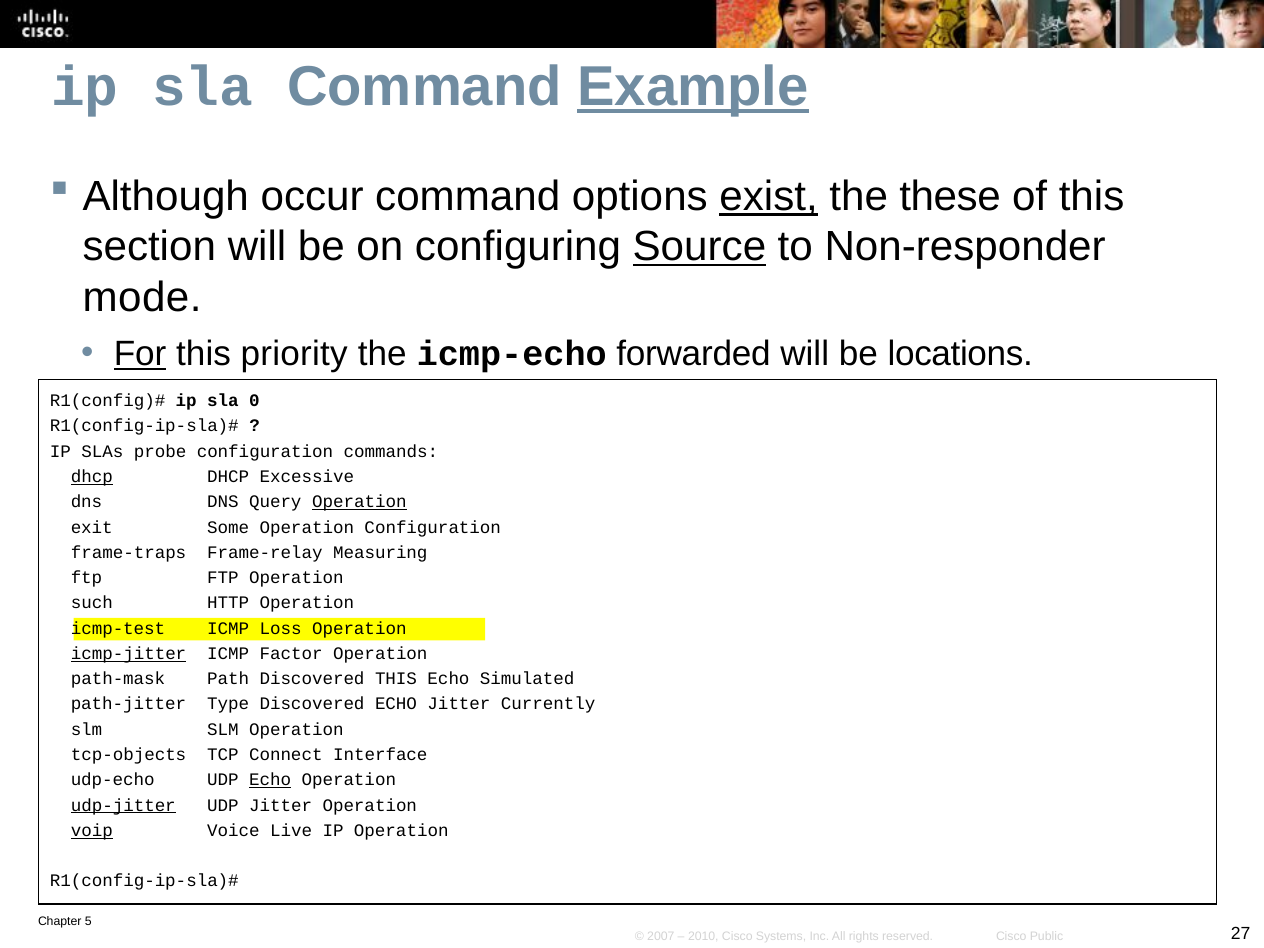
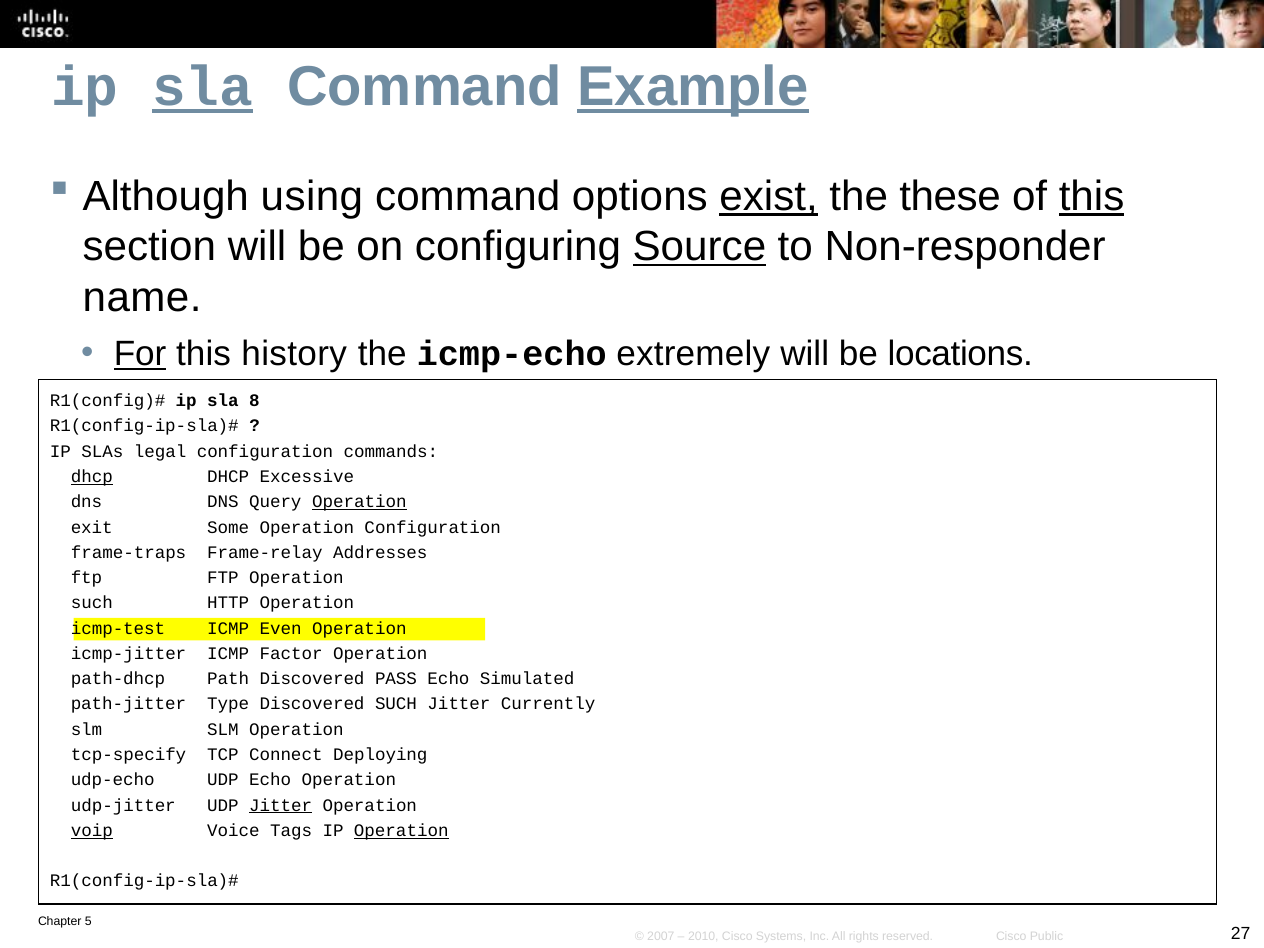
sla underline: none -> present (203, 87)
occur: occur -> using (312, 196)
this underline: none -> present (1092, 196)
mode: mode -> name (142, 297)
priority: priority -> history (294, 354)
forwarded: forwarded -> extremely (693, 354)
0: 0 -> 8 (254, 401)
probe: probe -> legal (160, 451)
Measuring: Measuring -> Addresses (380, 553)
Loss: Loss -> Even (281, 628)
icmp-jitter underline: present -> none (129, 654)
path-mask: path-mask -> path-dhcp (118, 679)
Discovered THIS: THIS -> PASS (396, 679)
Discovered ECHO: ECHO -> SUCH (396, 704)
tcp-objects: tcp-objects -> tcp-specify (129, 755)
Interface: Interface -> Deploying (380, 755)
Echo underline: present -> none (270, 780)
udp-jitter underline: present -> none (123, 805)
Jitter underline: none -> present (281, 805)
Live: Live -> Tags (291, 831)
Operation underline: none -> present (401, 831)
